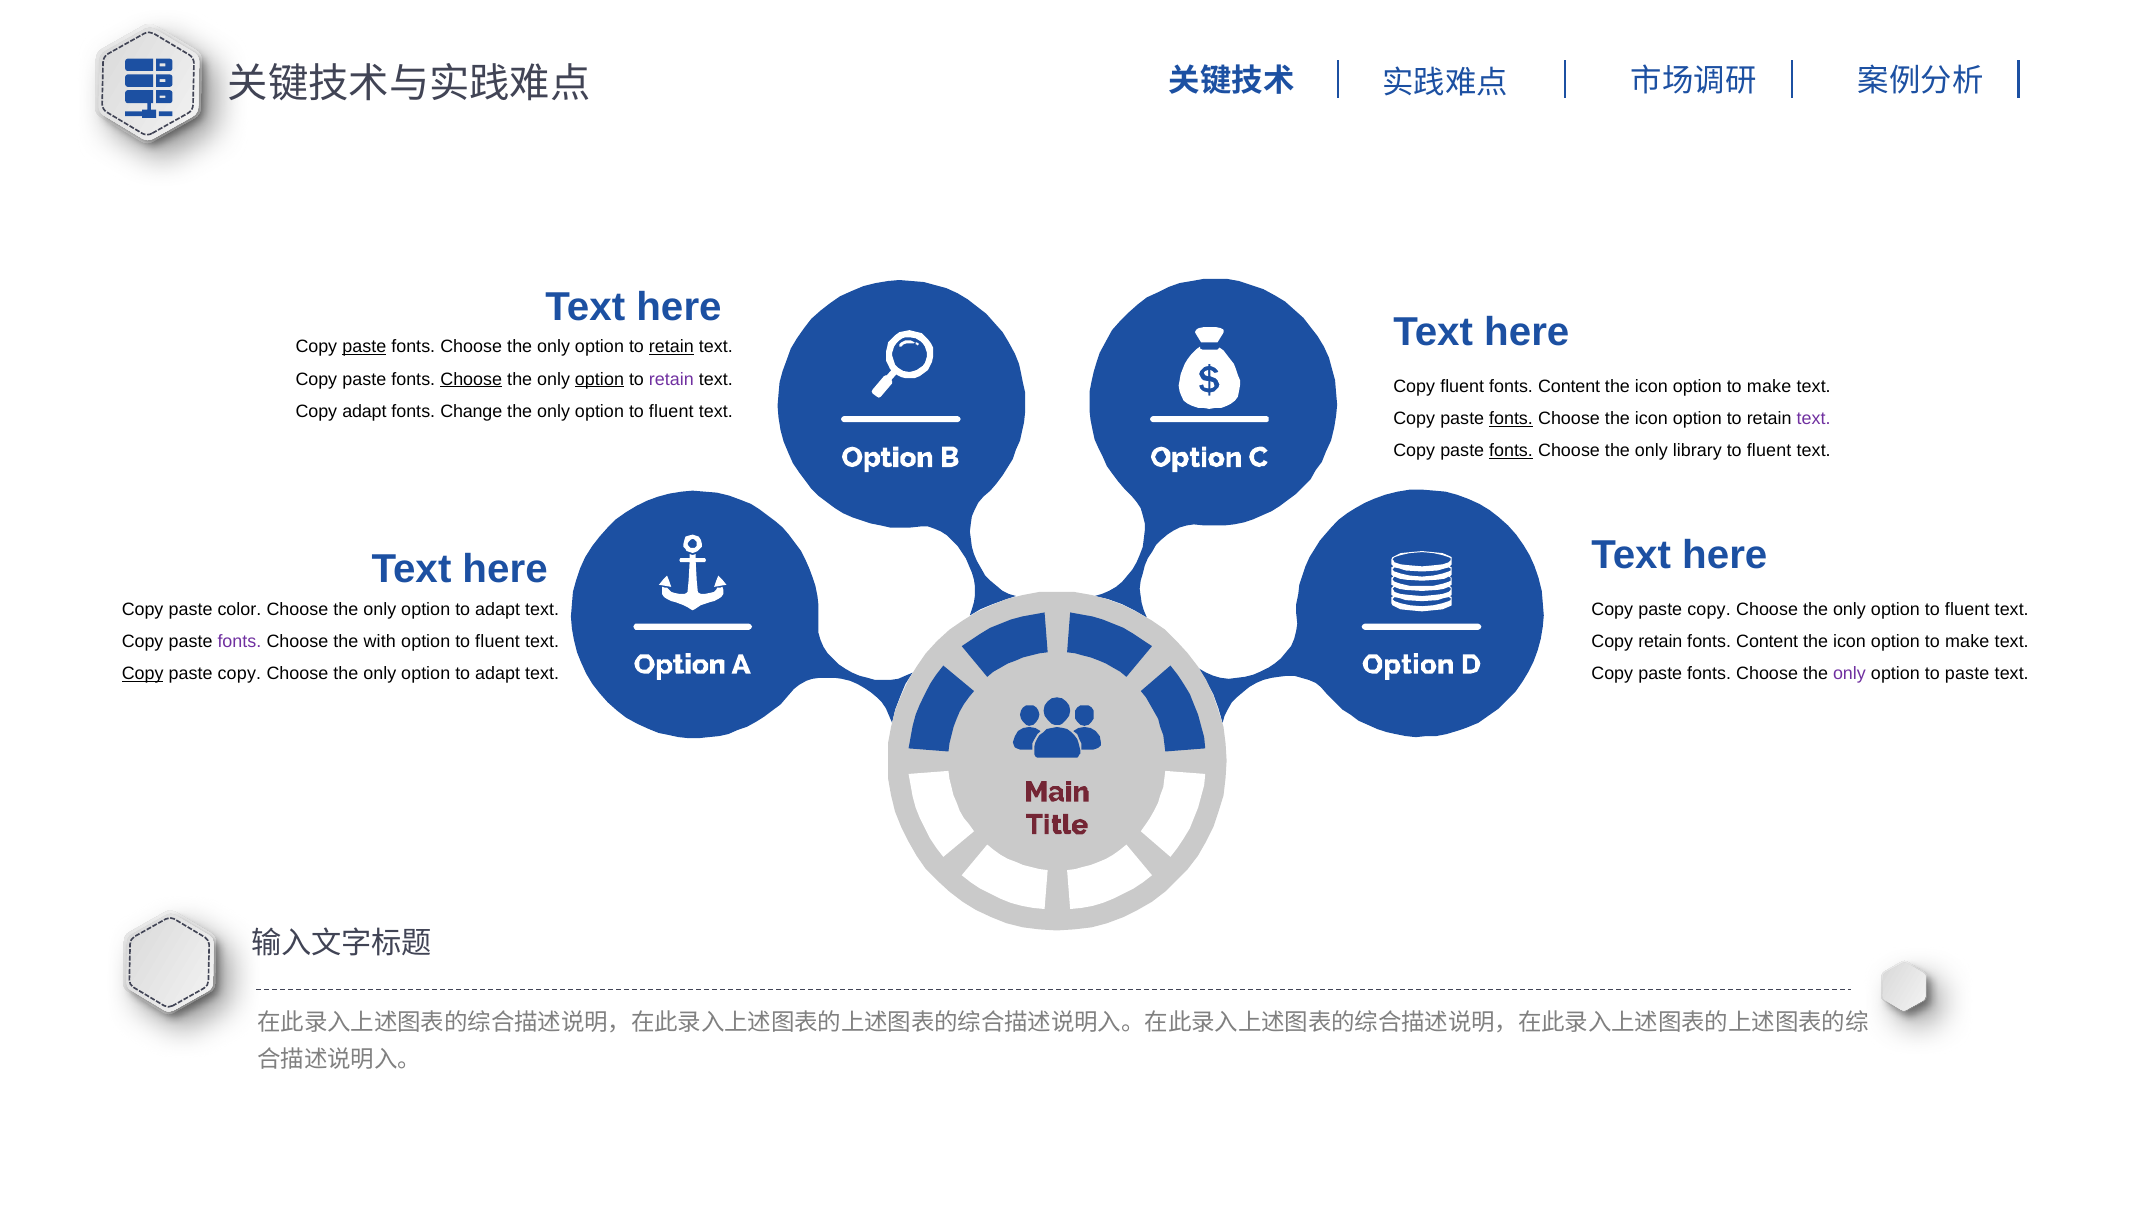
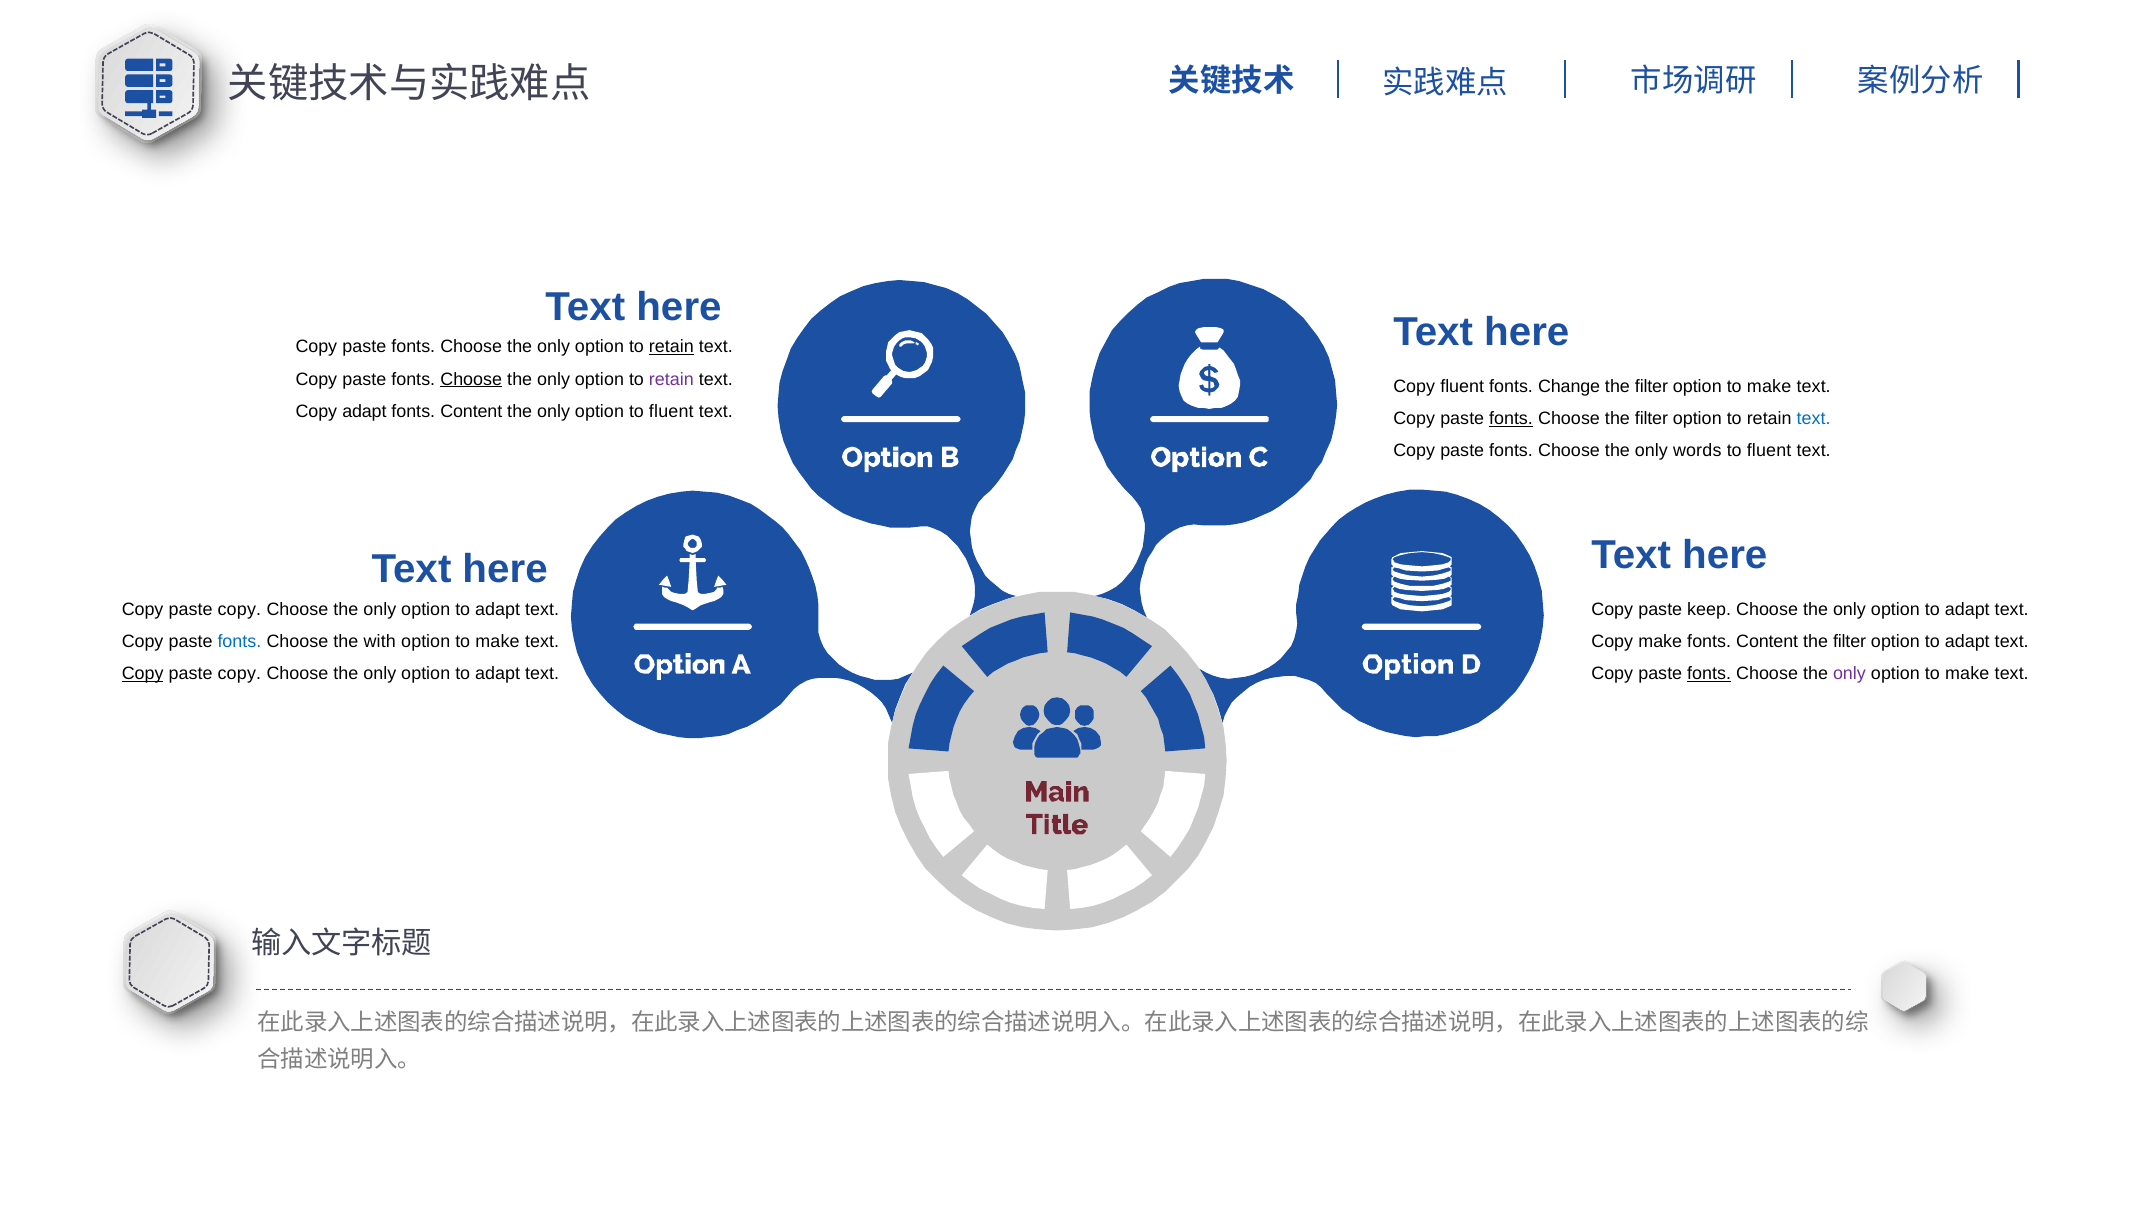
paste underline: present -> none (364, 347)
option underline: present -> none (599, 379)
Content: Content -> Change (1569, 386)
icon: icon -> filter (1651, 386)
Change: Change -> Content (471, 411)
Choose the icon: icon -> filter (1651, 419)
text colour: purple -> blue (1814, 419)
fonts underline: present -> none (1511, 451)
library: library -> words (1697, 451)
color: color -> copy (239, 610)
copy: copy -> keep (1709, 610)
fluent: fluent -> adapt (1967, 610)
fonts colour: purple -> blue (239, 642)
fluent: fluent -> make (498, 642)
Copy retain: retain -> make (1660, 642)
icon: icon -> filter (1850, 642)
make: make -> adapt (1967, 642)
fonts underline: none -> present (1709, 674)
paste: paste -> make (1967, 674)
